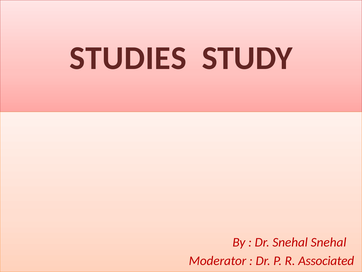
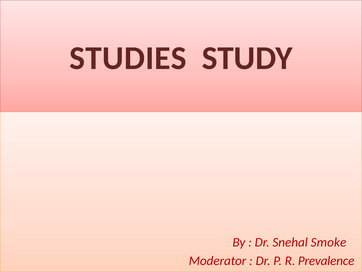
Snehal Snehal: Snehal -> Smoke (329, 242)
Associated: Associated -> Prevalence (326, 260)
